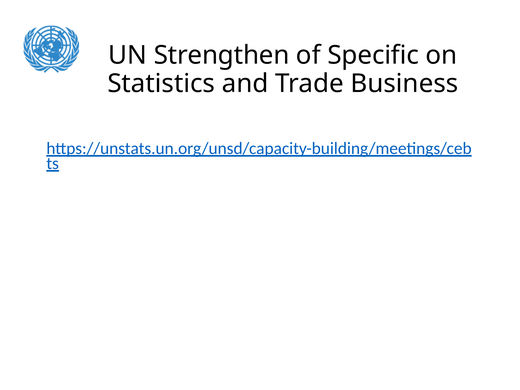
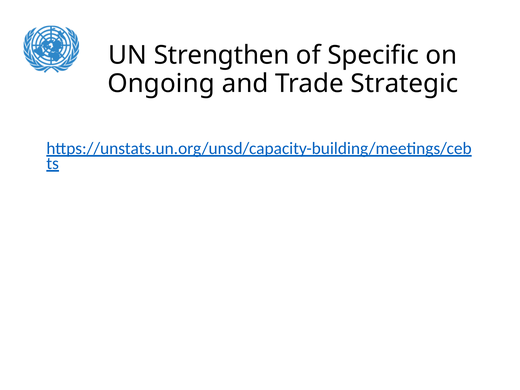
Statistics: Statistics -> Ongoing (161, 83)
Business: Business -> Strategic (404, 83)
